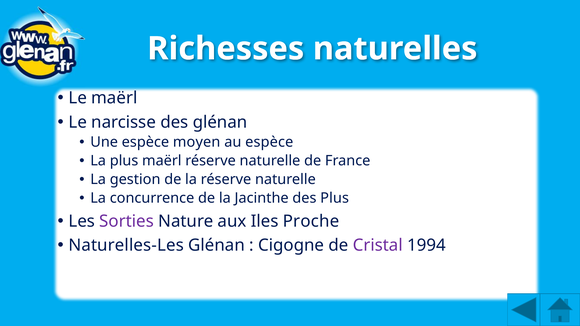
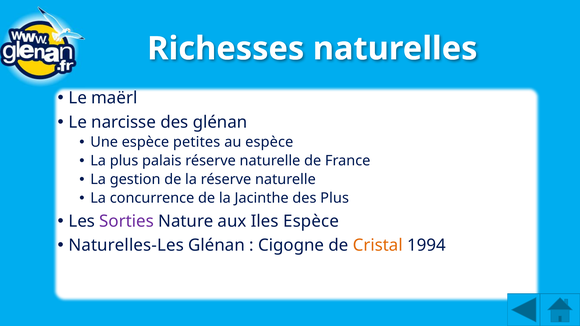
moyen: moyen -> petites (197, 142)
plus maërl: maërl -> palais (162, 161)
Iles Proche: Proche -> Espèce (311, 221)
Cristal colour: purple -> orange (378, 246)
